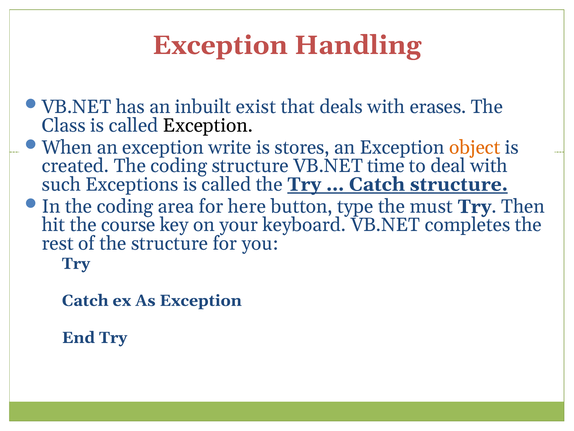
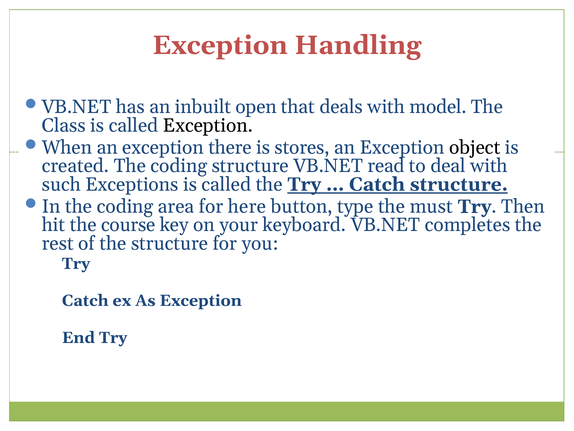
exist: exist -> open (256, 107)
erases: erases -> model (438, 107)
write: write -> there (230, 147)
object colour: orange -> black (475, 147)
time: time -> read (386, 166)
